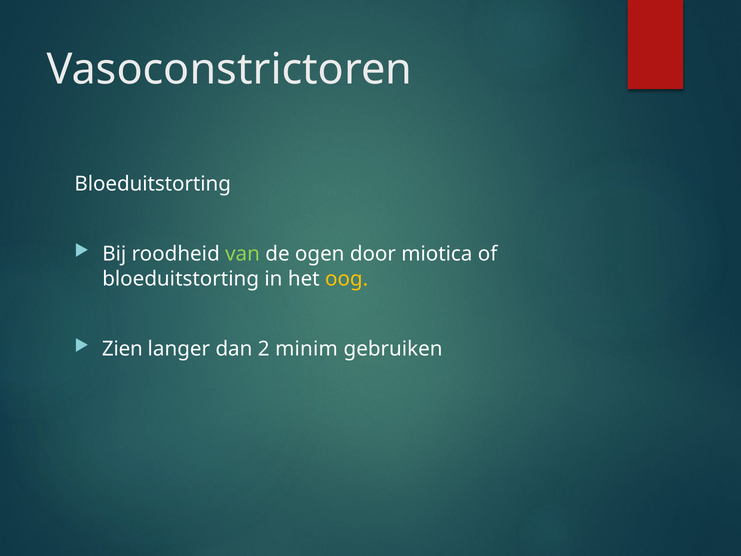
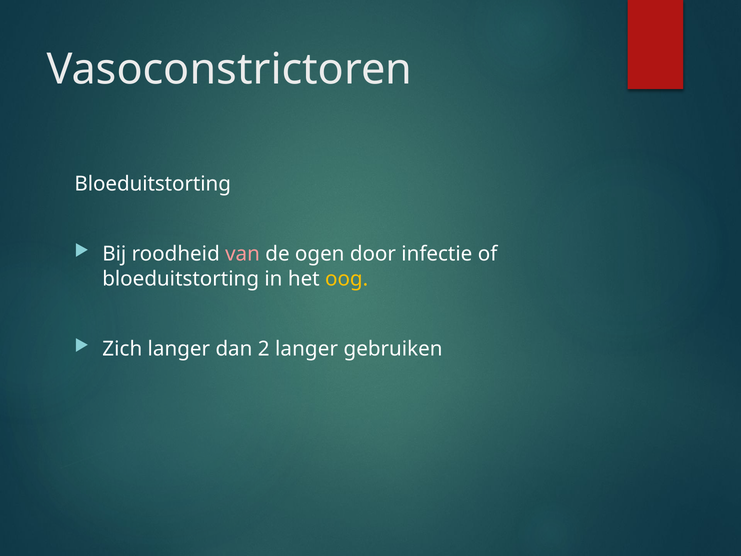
van colour: light green -> pink (243, 254)
miotica: miotica -> infectie (437, 254)
Zien: Zien -> Zich (122, 349)
2 minim: minim -> langer (307, 349)
